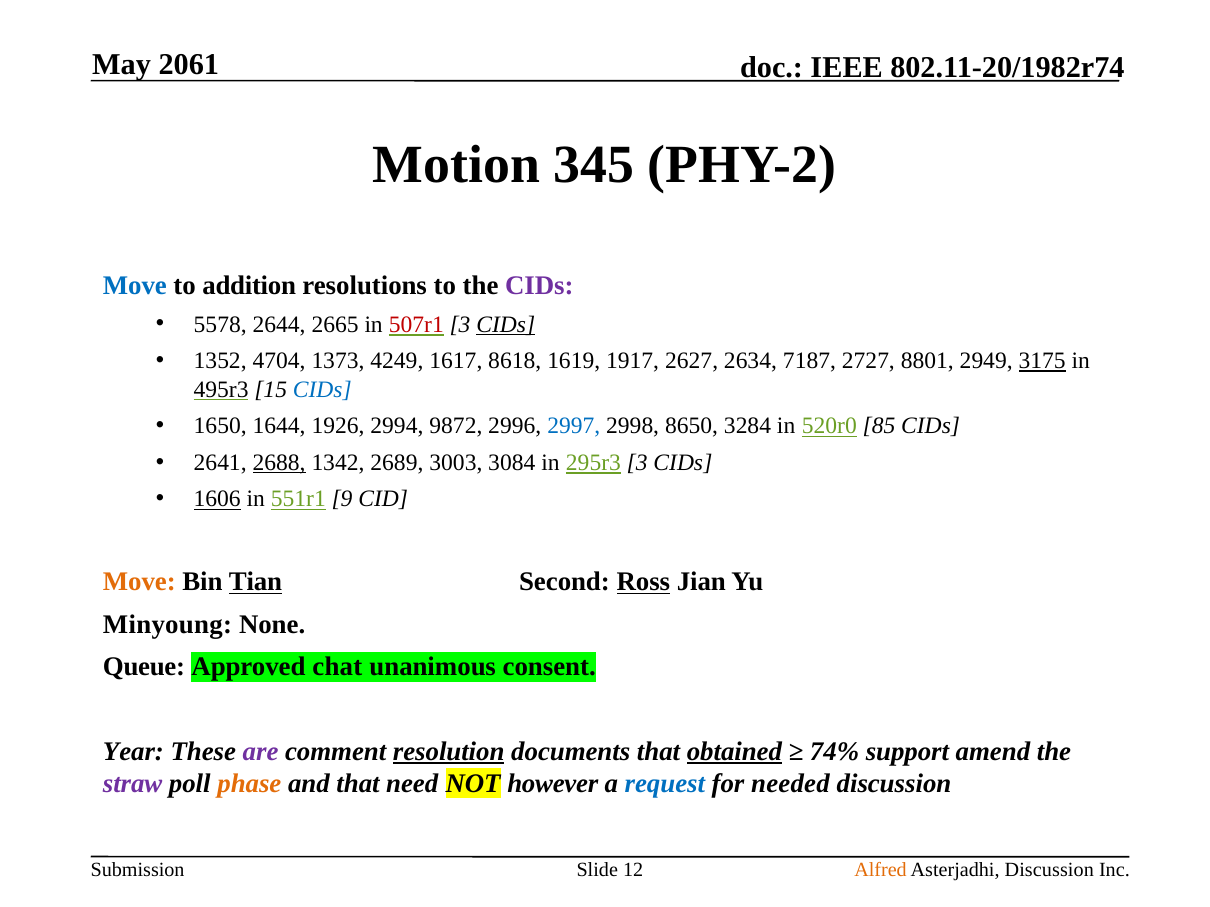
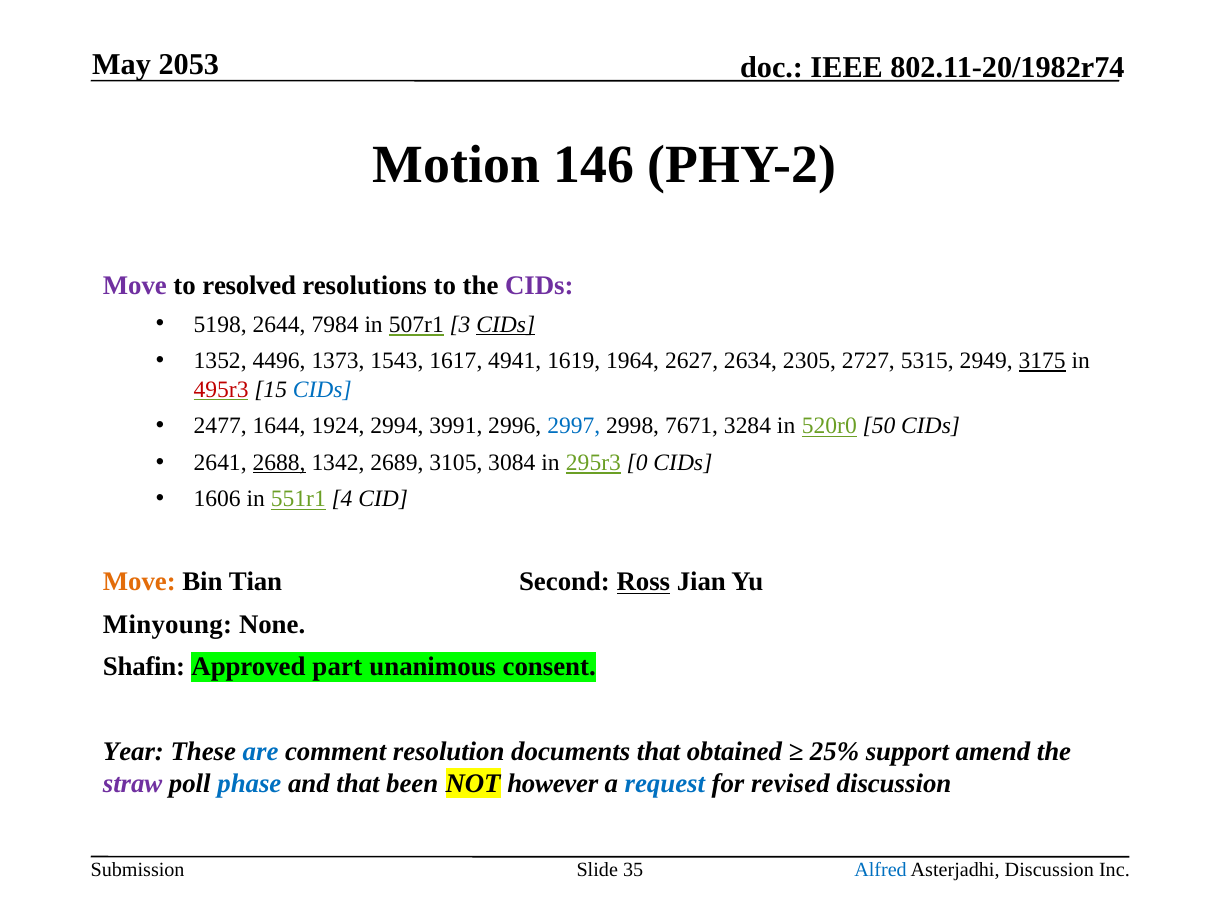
2061: 2061 -> 2053 (189, 64)
345: 345 -> 146 (594, 165)
Move colour: blue -> purple (135, 286)
addition: addition -> resolved (249, 286)
5578: 5578 -> 5198 (220, 325)
2665: 2665 -> 7984 (335, 325)
507r1 colour: red -> black (416, 325)
4704: 4704 -> 4496 (279, 361)
4249: 4249 -> 1543 (397, 361)
8618: 8618 -> 4941 (515, 361)
1917: 1917 -> 1964 (633, 361)
7187: 7187 -> 2305 (809, 361)
8801: 8801 -> 5315 (927, 361)
495r3 colour: black -> red (221, 390)
1650: 1650 -> 2477 (220, 426)
1926: 1926 -> 1924 (338, 426)
9872: 9872 -> 3991 (456, 426)
8650: 8650 -> 7671 (692, 426)
85: 85 -> 50 (879, 426)
3003: 3003 -> 3105 (456, 463)
295r3 3: 3 -> 0 (637, 463)
1606 underline: present -> none (217, 499)
9: 9 -> 4 (342, 499)
Tian underline: present -> none (255, 582)
Queue: Queue -> Shafin (144, 667)
chat: chat -> part (337, 667)
are colour: purple -> blue (261, 752)
resolution underline: present -> none (449, 752)
obtained underline: present -> none (734, 752)
74%: 74% -> 25% (835, 752)
phase colour: orange -> blue (249, 784)
need: need -> been (412, 784)
needed: needed -> revised (790, 784)
12: 12 -> 35 (633, 870)
Alfred colour: orange -> blue (881, 870)
